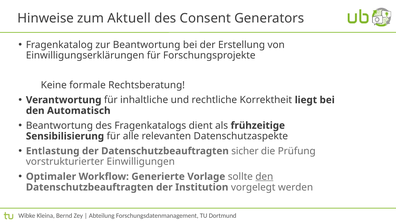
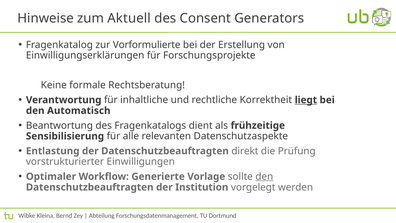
zur Beantwortung: Beantwortung -> Vorformulierte (147, 45)
liegt underline: none -> present (306, 100)
sicher: sicher -> direkt (245, 151)
